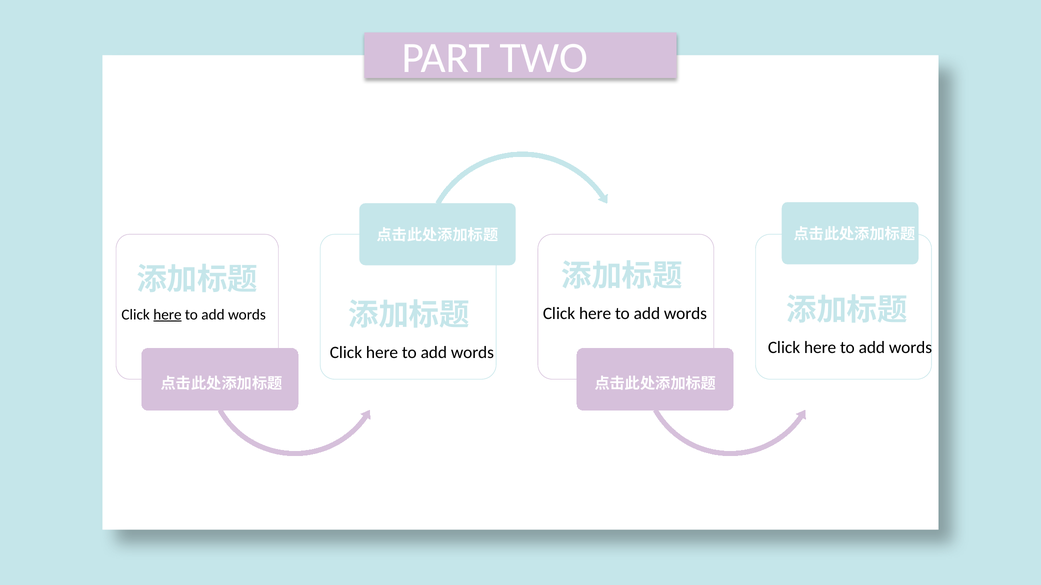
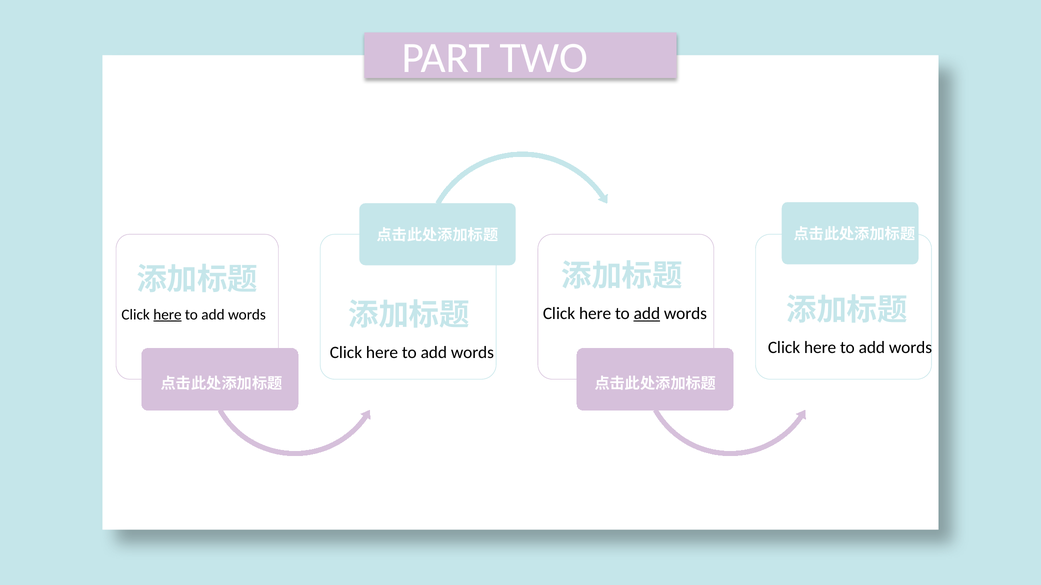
add underline: none -> present (647, 314)
